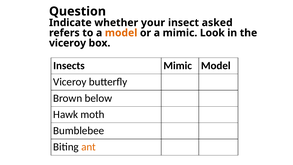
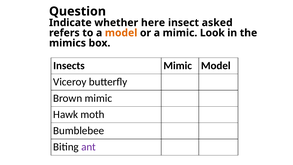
your: your -> here (153, 23)
viceroy: viceroy -> mimics (68, 43)
Brown below: below -> mimic (98, 98)
ant colour: orange -> purple (89, 147)
